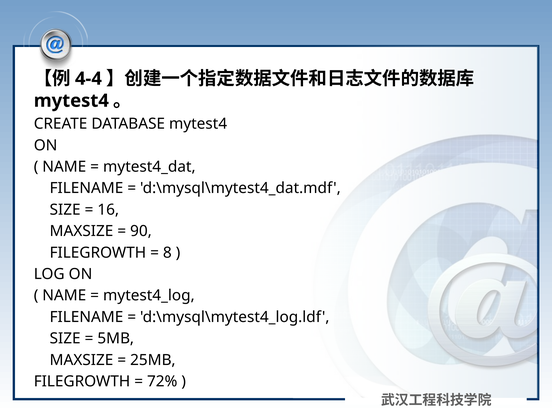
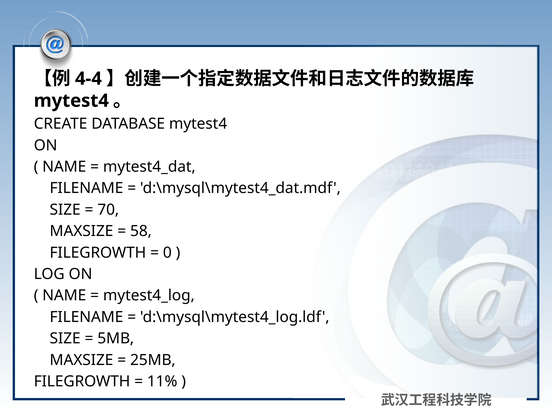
16: 16 -> 70 (108, 210)
90: 90 -> 58 (141, 231)
8: 8 -> 0 (167, 253)
72%: 72% -> 11% (162, 381)
